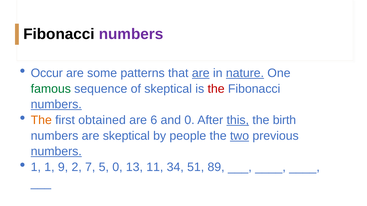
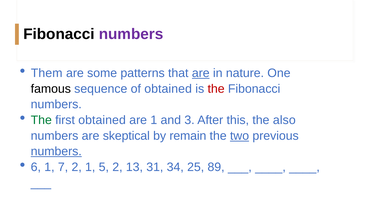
Occur: Occur -> Them (47, 73)
nature underline: present -> none (245, 73)
famous colour: green -> black (51, 89)
of skeptical: skeptical -> obtained (168, 89)
numbers underline: present -> none (56, 105)
The colour: orange -> green (41, 120)
are 6: 6 -> 1 (154, 120)
and 0: 0 -> 3 (189, 120)
this underline: present -> none (238, 120)
birth: birth -> also (284, 120)
people: people -> remain (188, 136)
1: 1 -> 6 (36, 167)
9: 9 -> 7 (63, 167)
2 7: 7 -> 1 (90, 167)
5 0: 0 -> 2 (117, 167)
11: 11 -> 31 (155, 167)
51: 51 -> 25 (196, 167)
